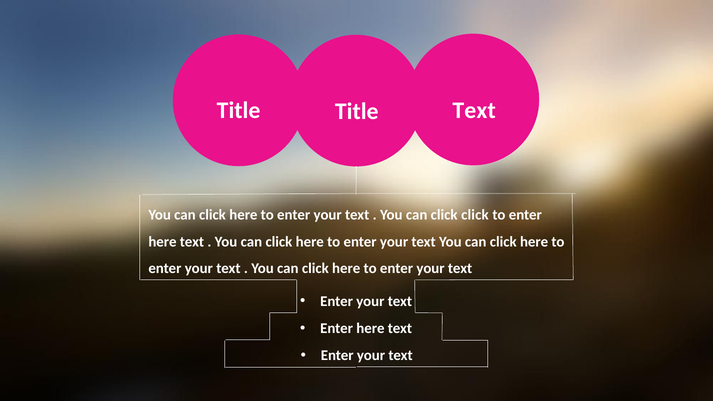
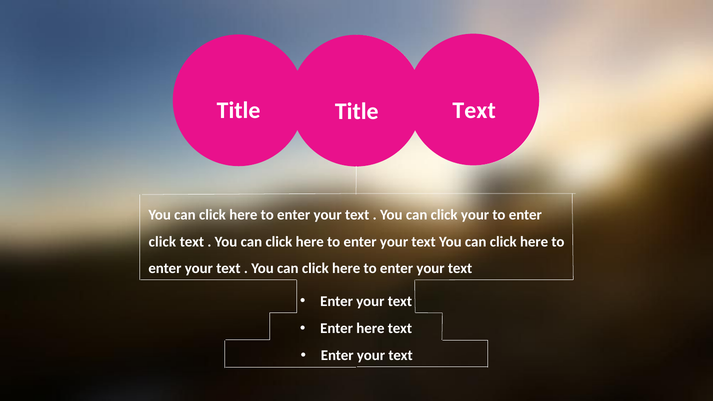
click click: click -> your (475, 215)
here: here -> click (162, 242)
